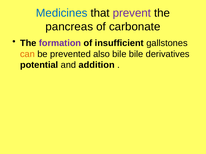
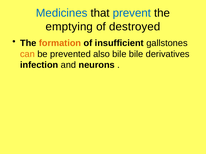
prevent colour: purple -> blue (132, 13)
pancreas: pancreas -> emptying (69, 27)
carbonate: carbonate -> destroyed (135, 27)
formation colour: purple -> orange (60, 43)
potential: potential -> infection (39, 65)
addition: addition -> neurons (97, 65)
